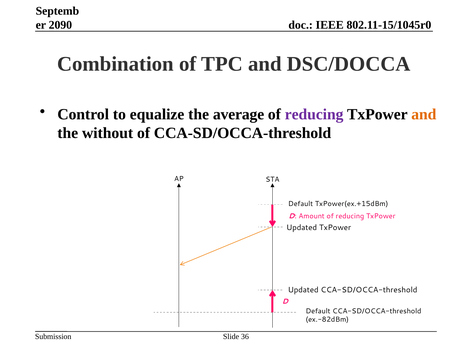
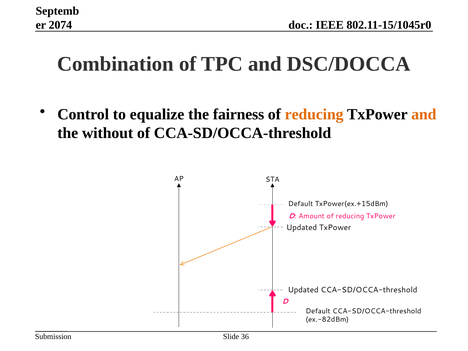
2090: 2090 -> 2074 (60, 25)
average: average -> fairness (239, 114)
reducing colour: purple -> orange (314, 114)
